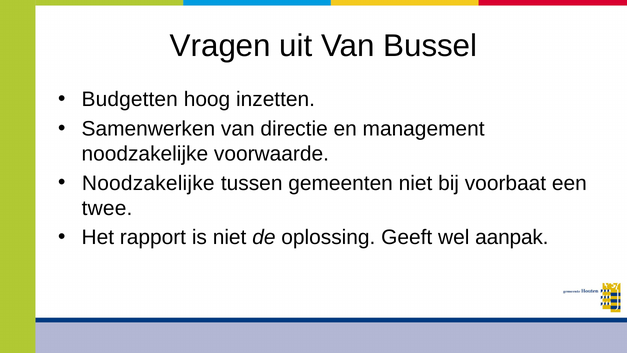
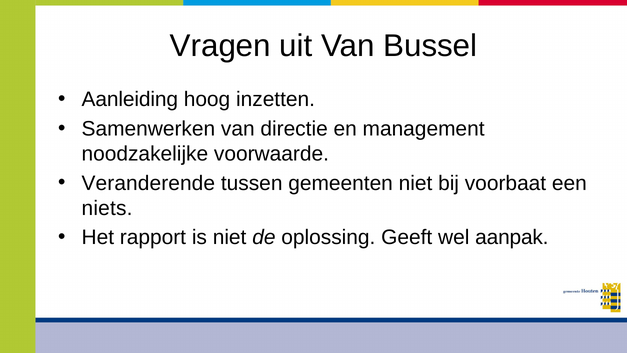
Budgetten: Budgetten -> Aanleiding (130, 99)
Noodzakelijke: Noodzakelijke -> Veranderende (148, 183)
twee: twee -> niets (107, 208)
